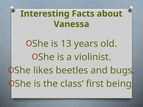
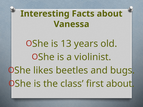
first being: being -> about (120, 84)
